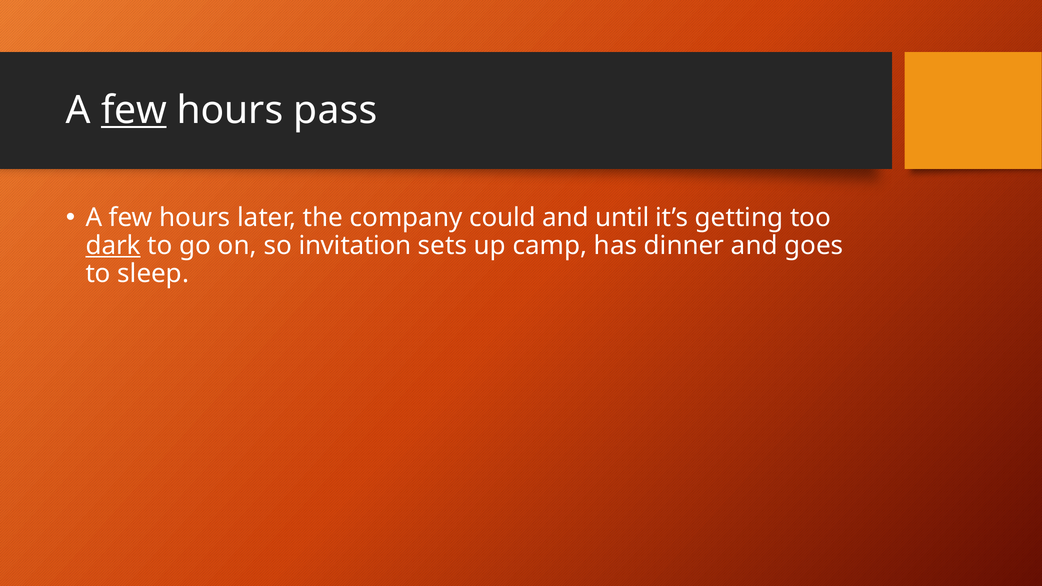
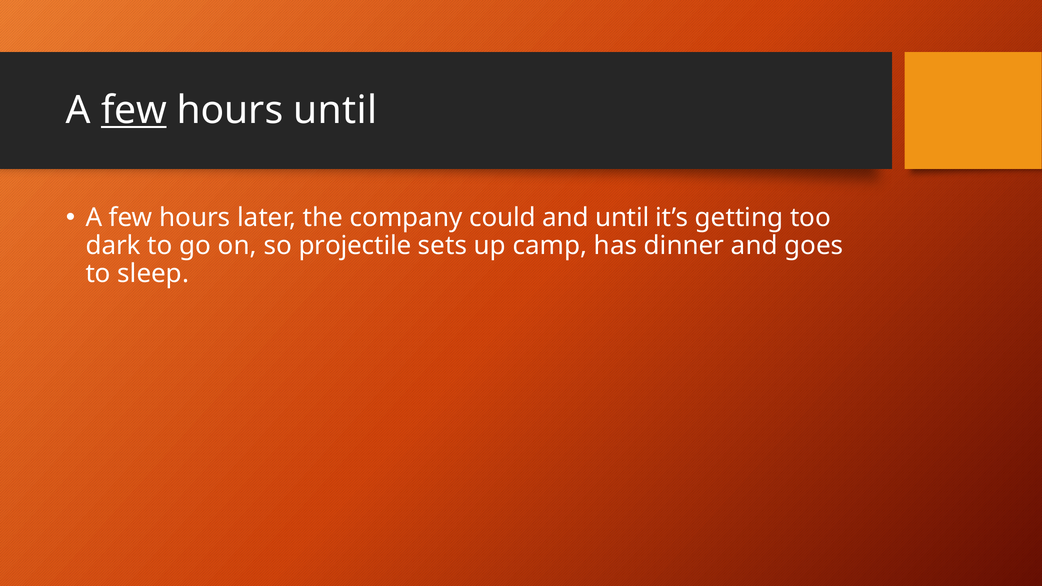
hours pass: pass -> until (335, 110)
dark underline: present -> none (113, 246)
invitation: invitation -> projectile (355, 246)
